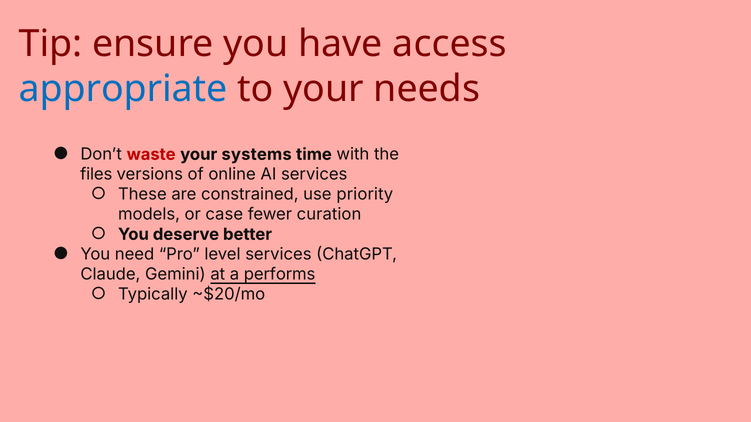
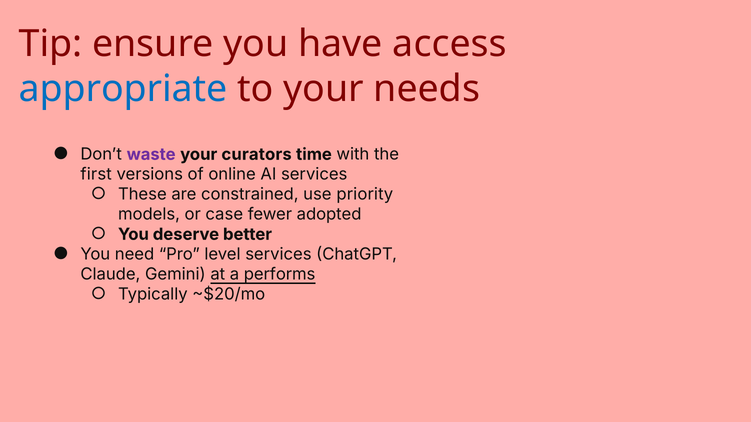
waste colour: red -> purple (151, 155)
systems: systems -> curators (257, 155)
files: files -> first (96, 175)
curation: curation -> adopted (329, 215)
